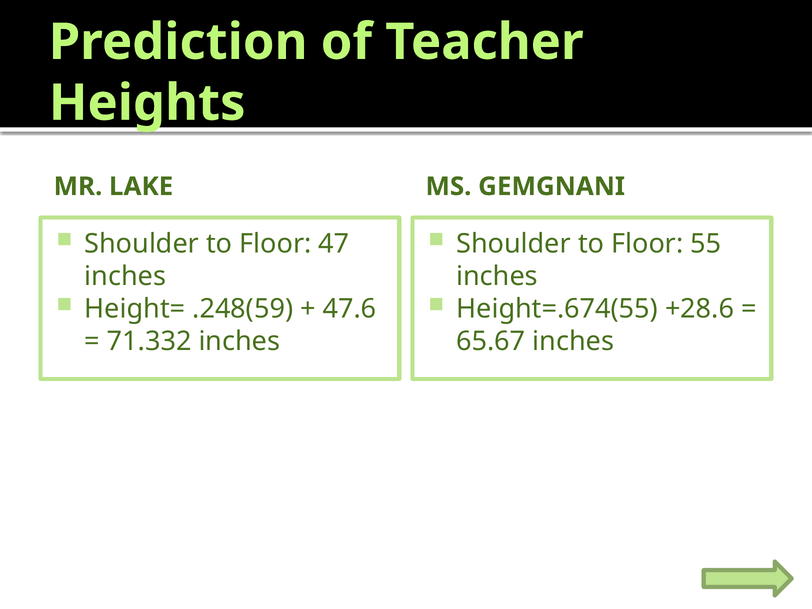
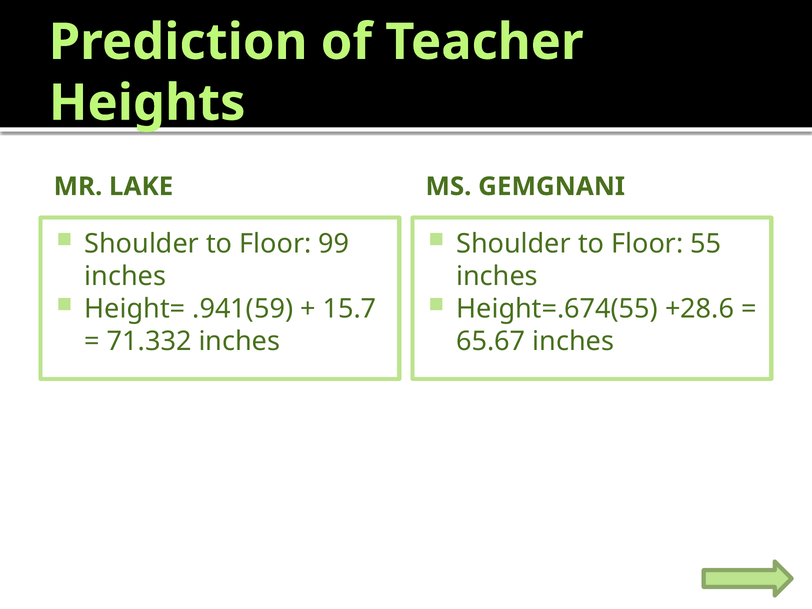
47: 47 -> 99 (334, 244)
.248(59: .248(59 -> .941(59 (243, 309)
47.6: 47.6 -> 15.7 (350, 309)
